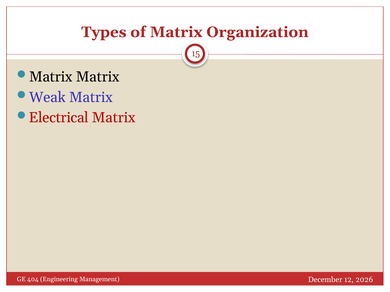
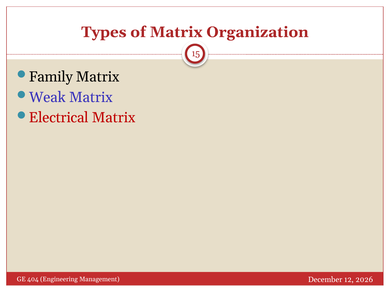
Matrix: Matrix -> Family (51, 77)
